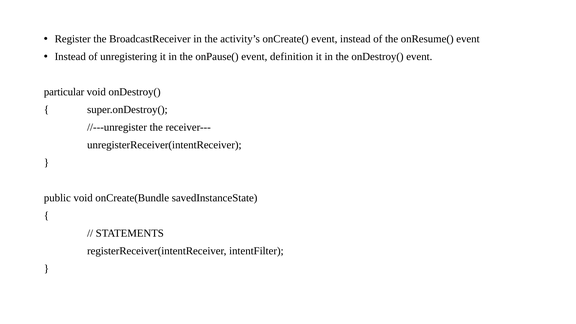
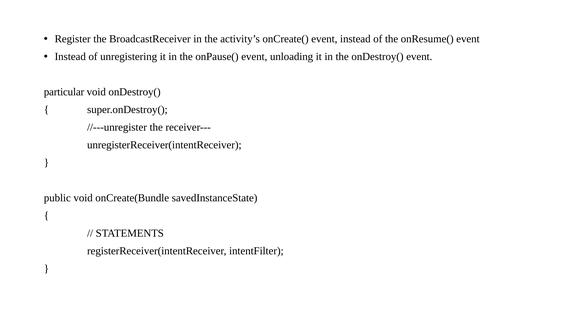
definition: definition -> unloading (292, 57)
